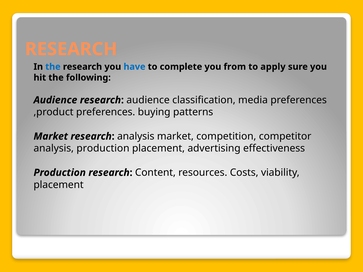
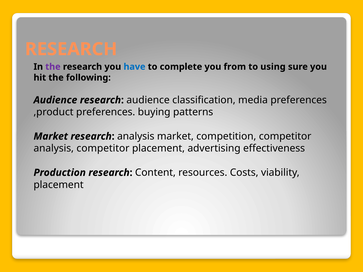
the colour: blue -> purple (53, 67)
apply: apply -> using (273, 67)
analysis production: production -> competitor (103, 149)
